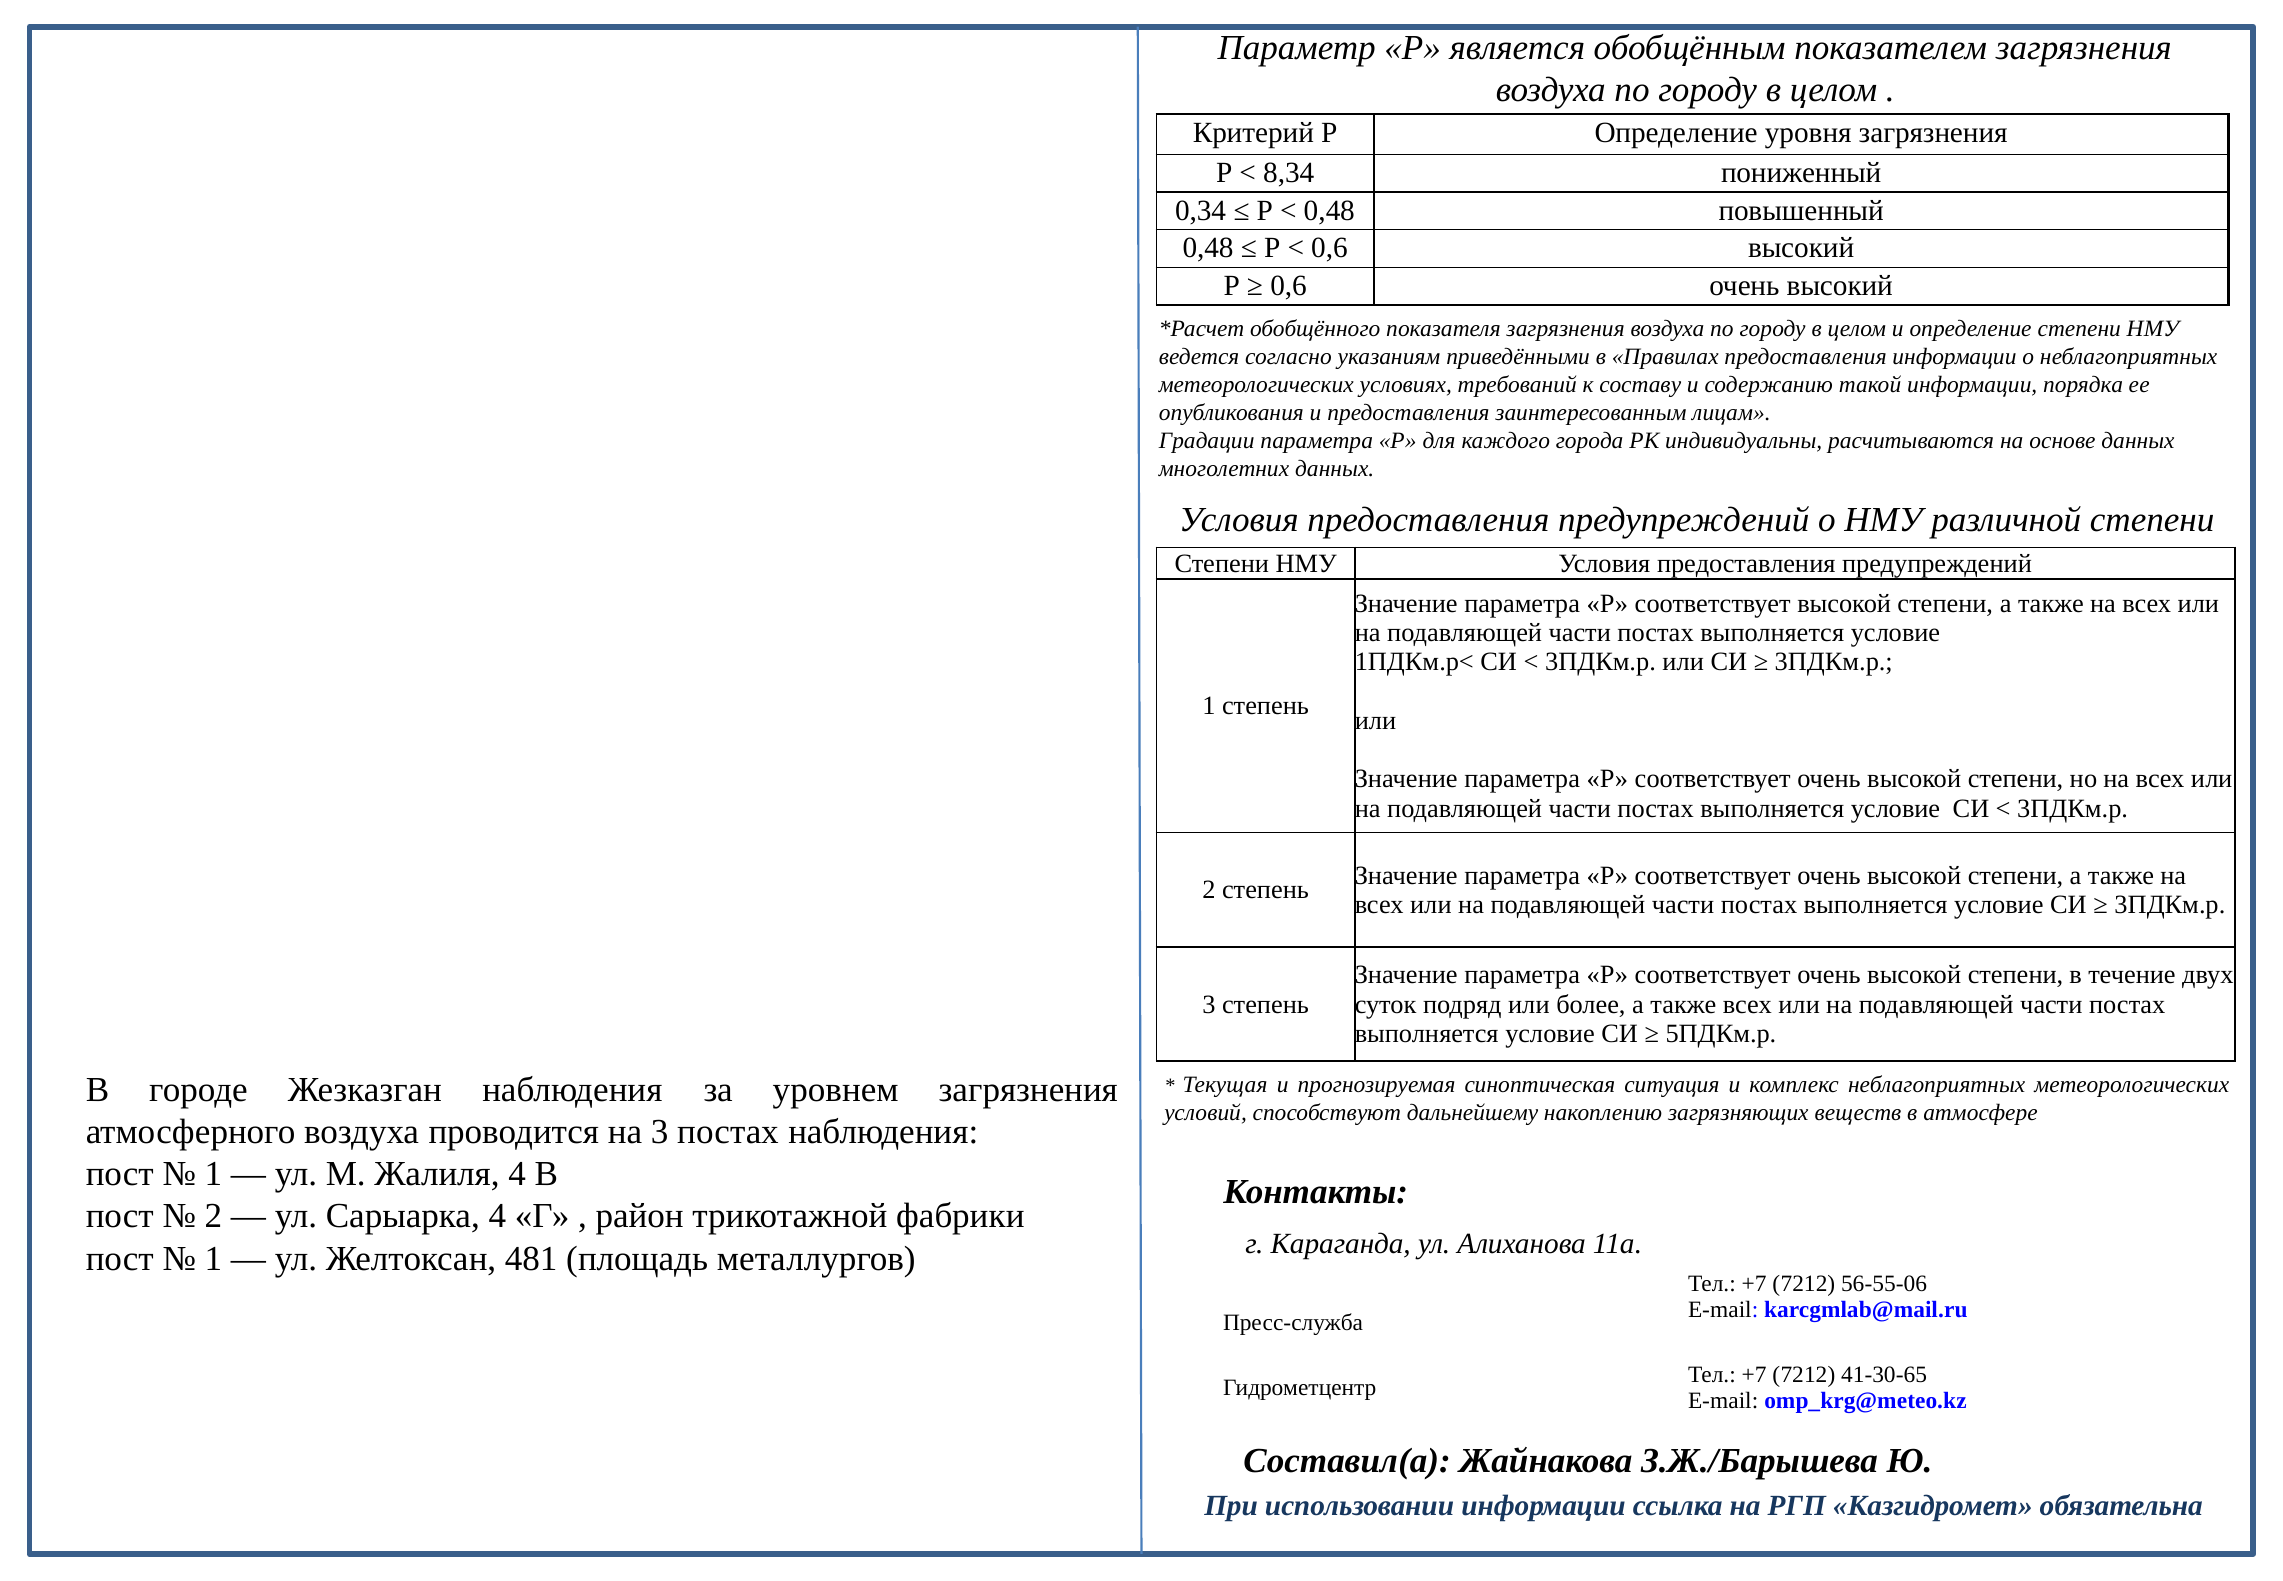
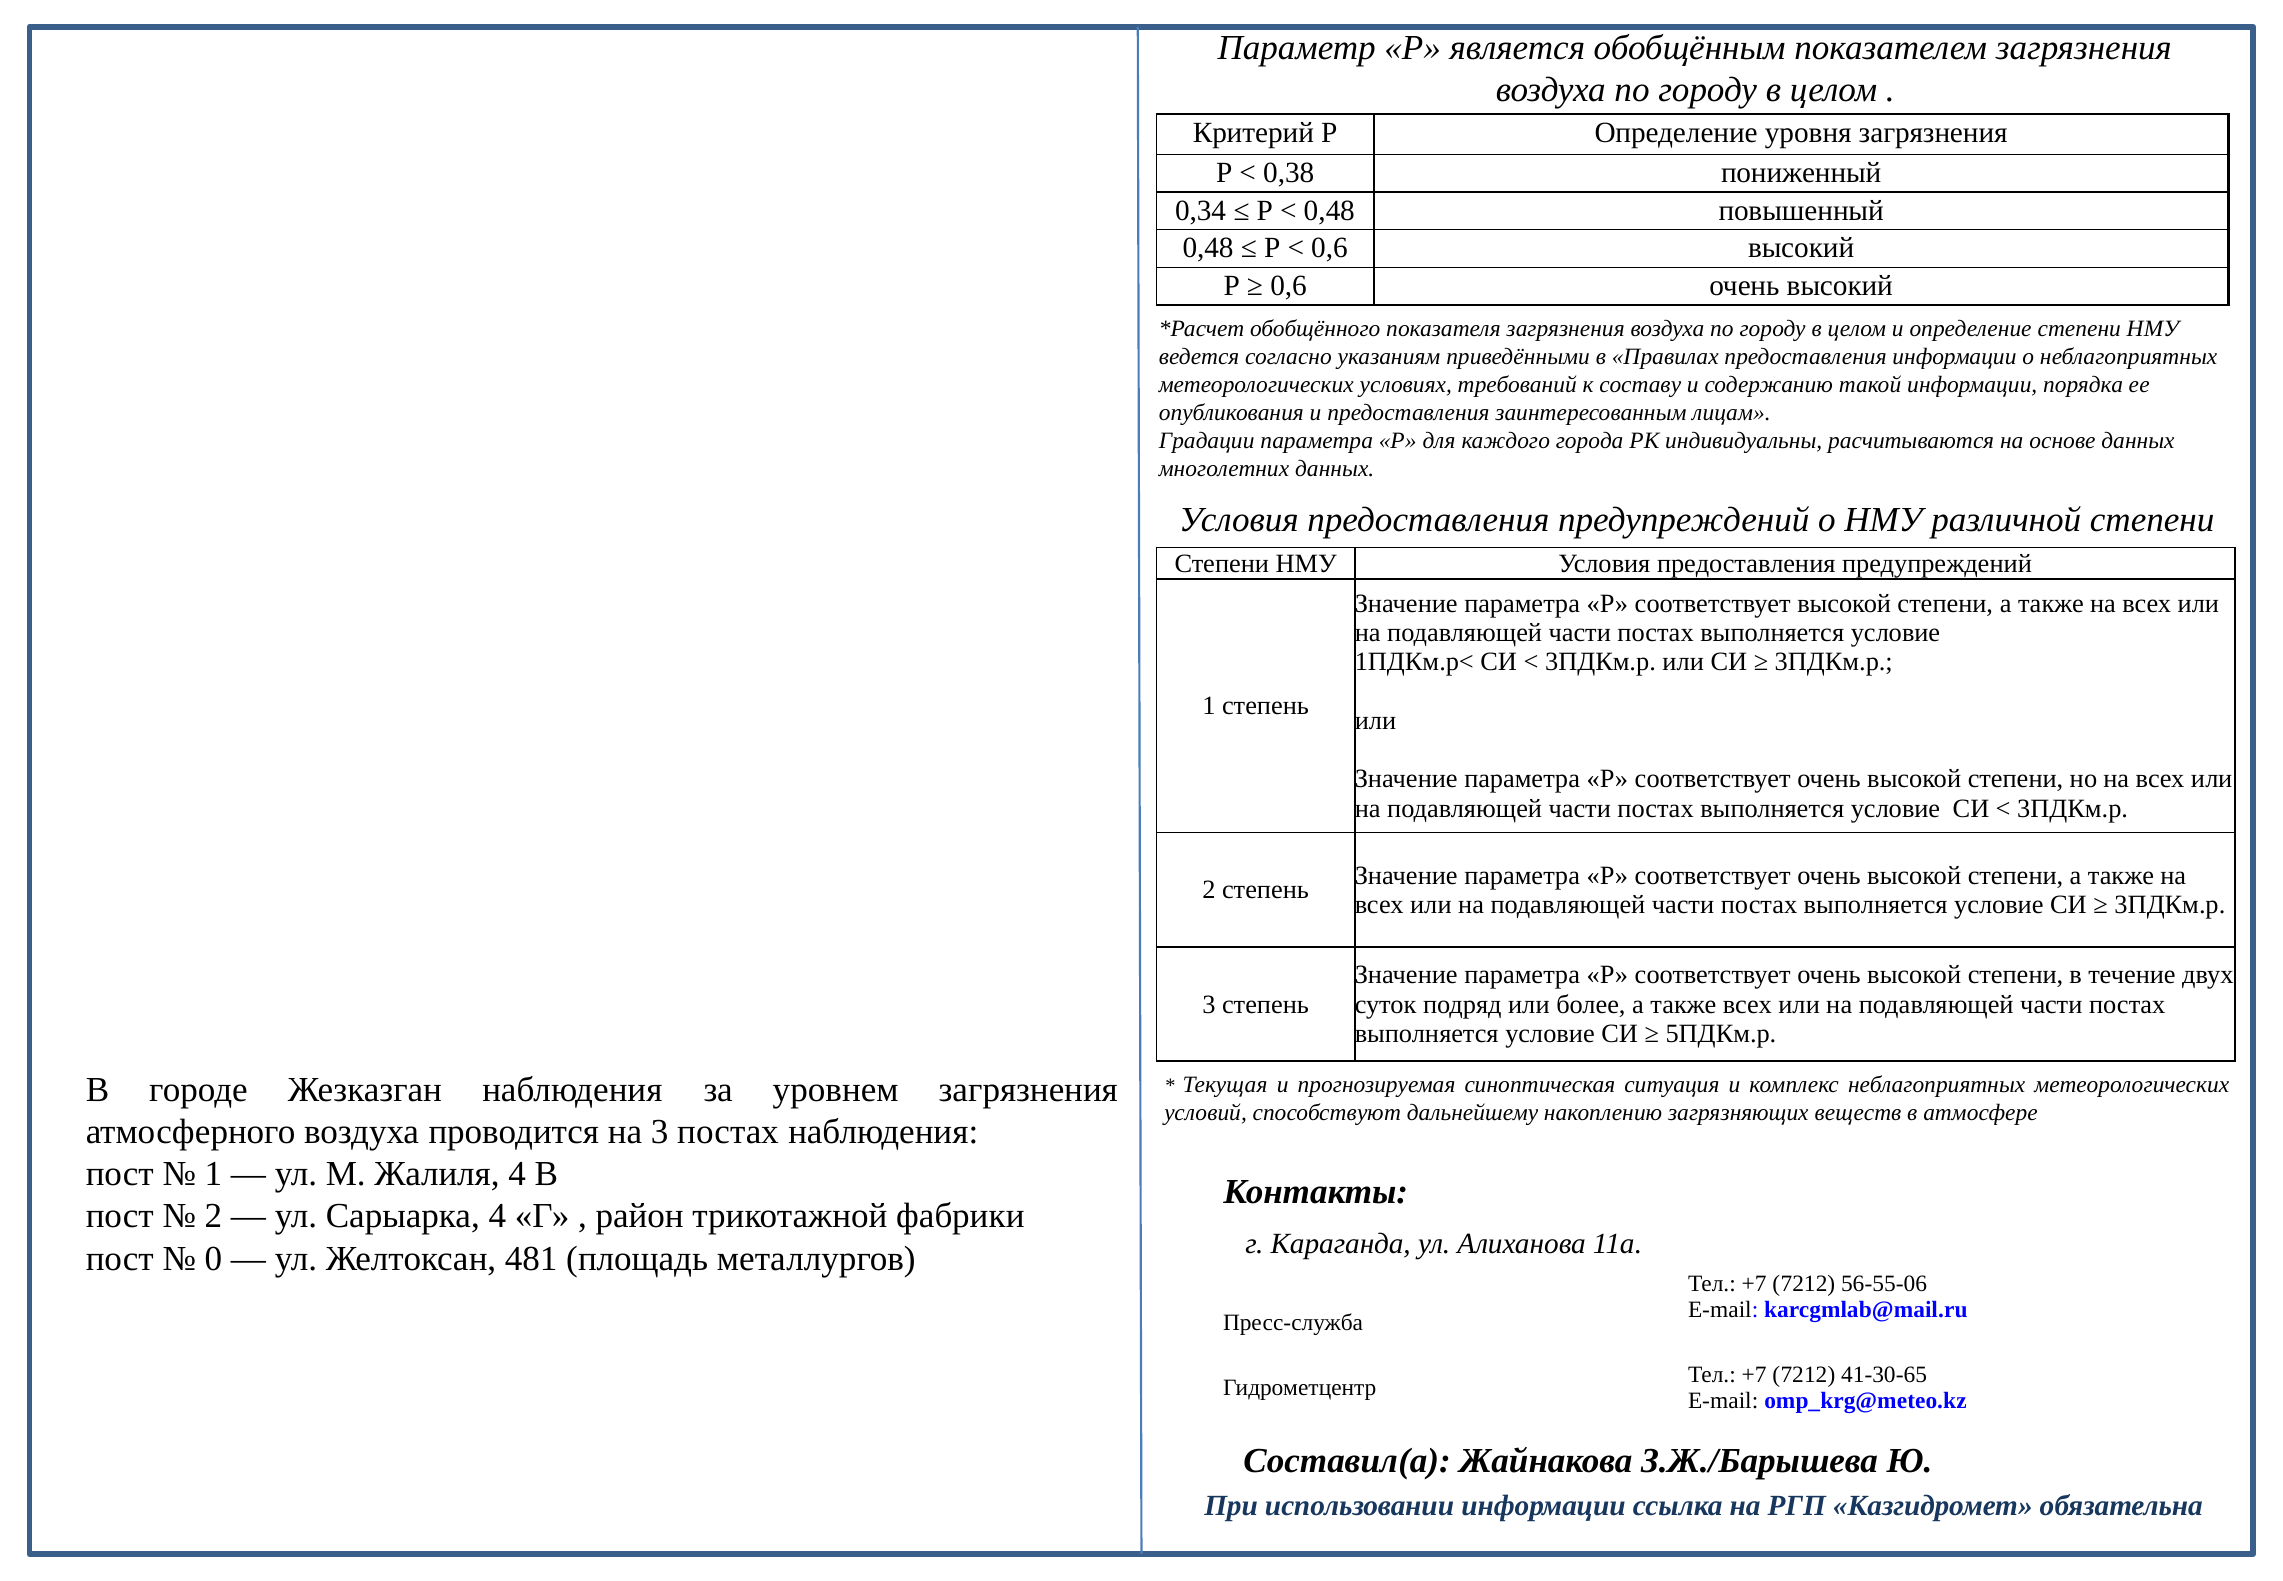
8,34: 8,34 -> 0,38 (1289, 173)
1: 1 -> 0 (213, 1258)
